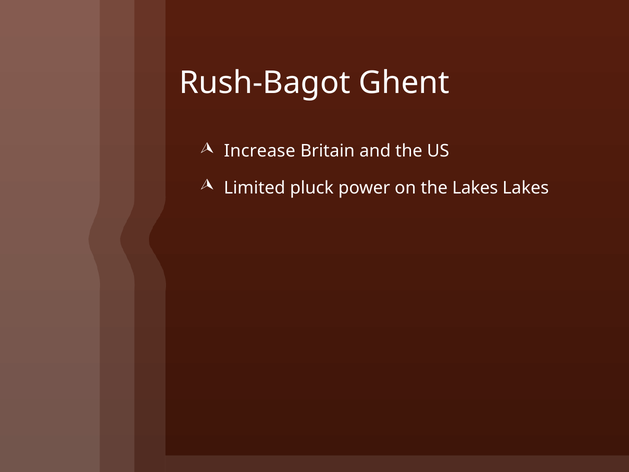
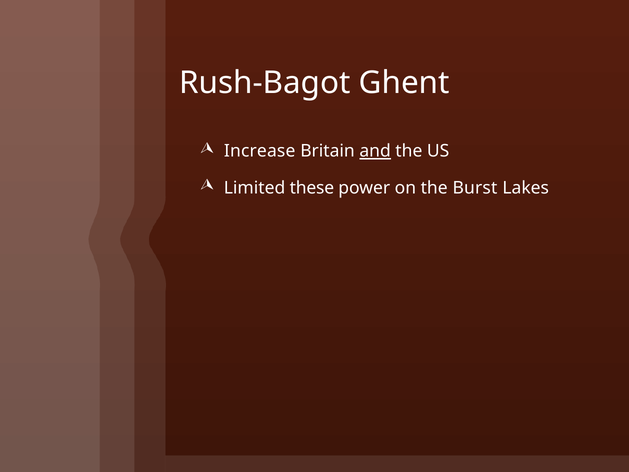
and underline: none -> present (375, 151)
pluck: pluck -> these (312, 188)
the Lakes: Lakes -> Burst (475, 188)
